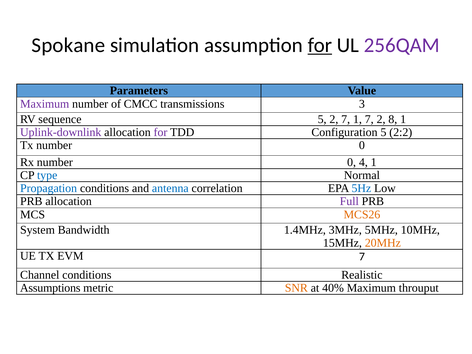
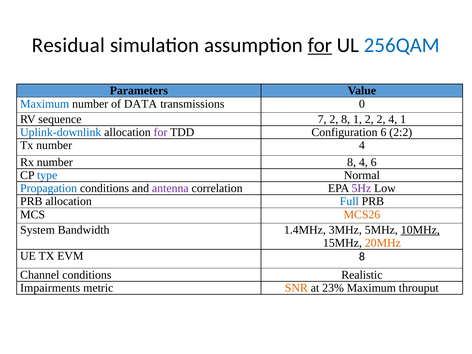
Spokane: Spokane -> Residual (68, 45)
256QAM colour: purple -> blue (402, 45)
Maximum colour: purple -> blue (45, 104)
CMCC: CMCC -> DATA (141, 104)
3: 3 -> 0 (362, 104)
sequence 5: 5 -> 7 (322, 119)
2 7: 7 -> 8 (346, 119)
1 7: 7 -> 2 (369, 119)
2 8: 8 -> 4 (393, 119)
Uplink-downlink colour: purple -> blue (61, 132)
Configuration 5: 5 -> 6 (383, 132)
Tx number 0: 0 -> 4 (362, 145)
Rx number 0: 0 -> 8 (352, 162)
4 1: 1 -> 6 (374, 162)
antenna colour: blue -> purple (170, 188)
5Hz colour: blue -> purple (361, 188)
Full colour: purple -> blue (349, 201)
10MHz underline: none -> present (420, 230)
EVM 7: 7 -> 8 (362, 257)
Assumptions: Assumptions -> Impairments (50, 288)
40%: 40% -> 23% (333, 288)
